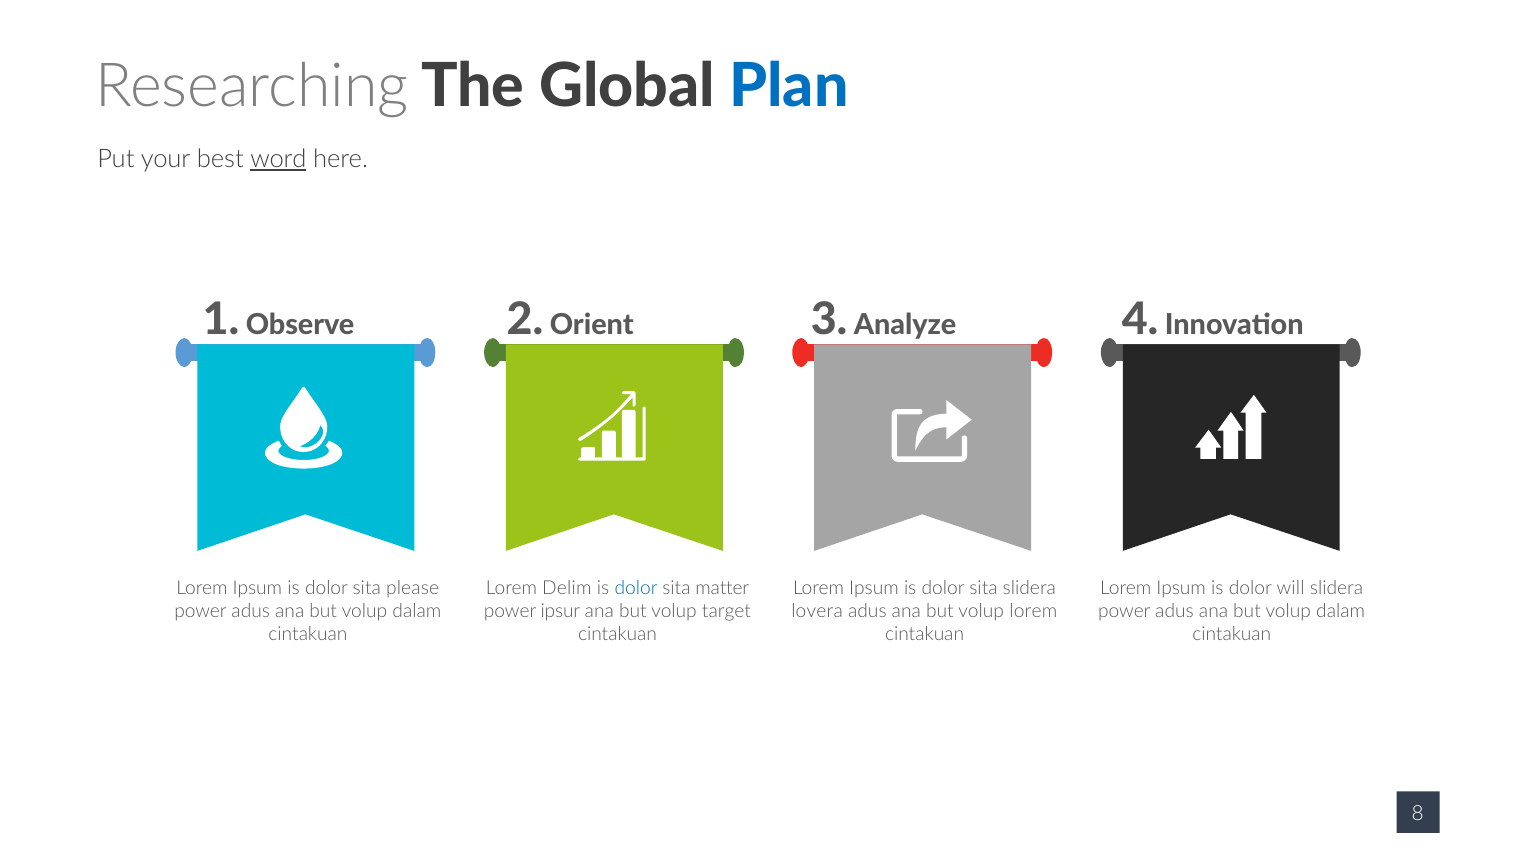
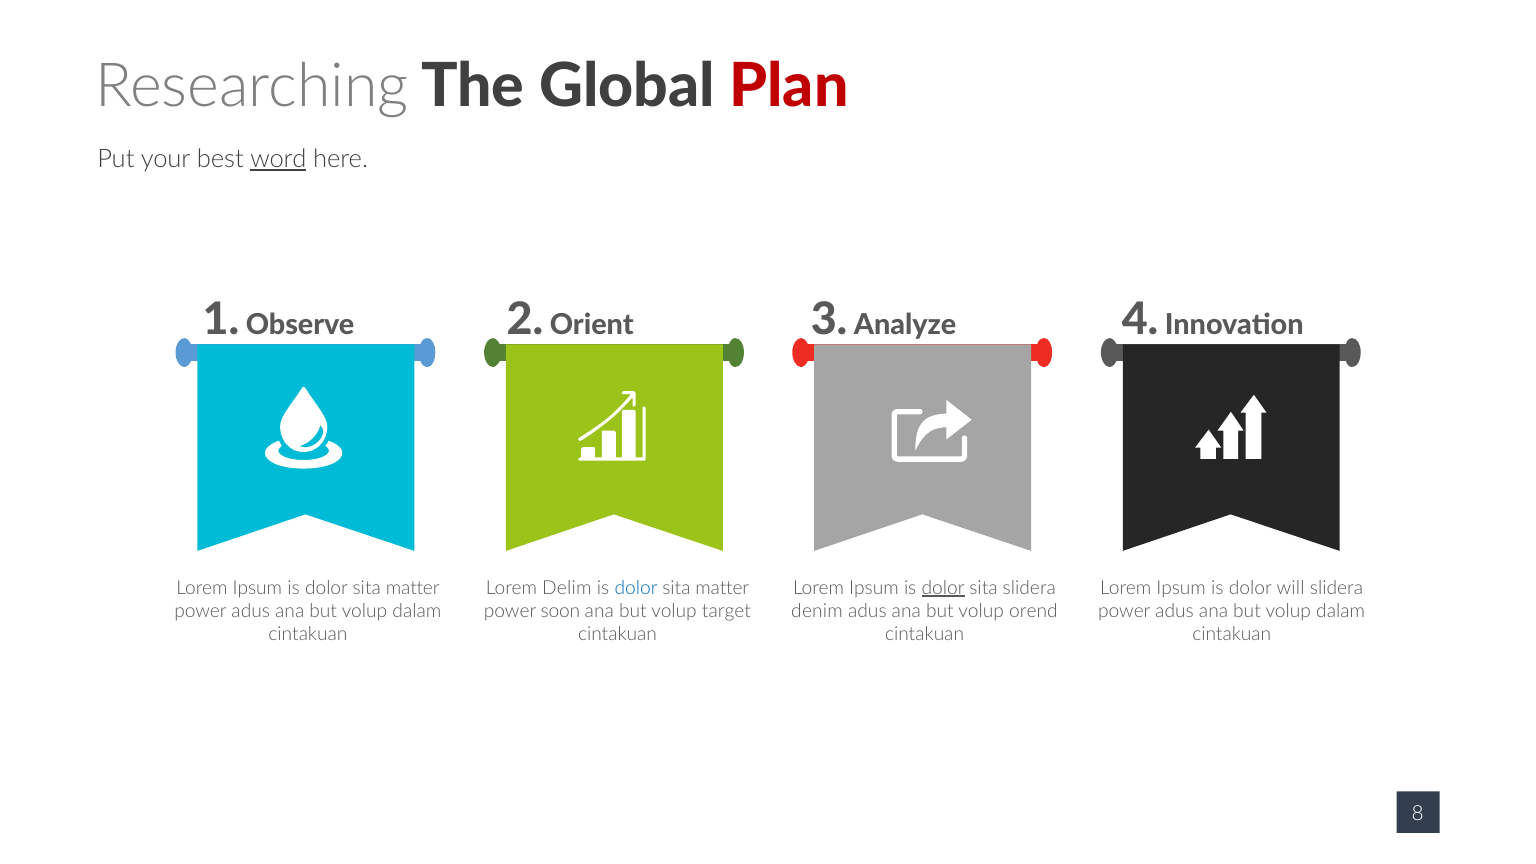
Plan colour: blue -> red (789, 87)
please: please -> matter (413, 588)
dolor underline: none -> present (943, 588)
ipsur: ipsur -> soon (560, 611)
lovera: lovera -> denim (817, 611)
volup lorem: lorem -> orend (1033, 611)
